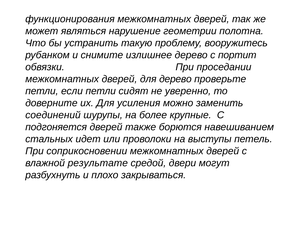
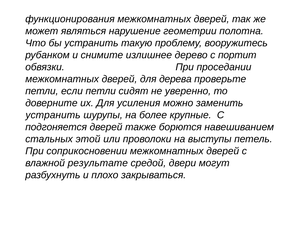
для дерево: дерево -> дерева (175, 79)
соединений: соединений -> устранить (53, 115)
идет: идет -> этой (88, 139)
